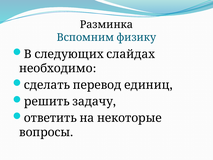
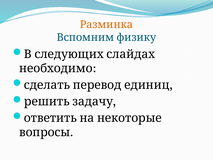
Разминка colour: black -> orange (106, 25)
